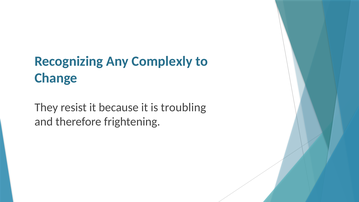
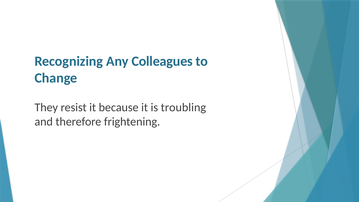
Complexly: Complexly -> Colleagues (162, 61)
